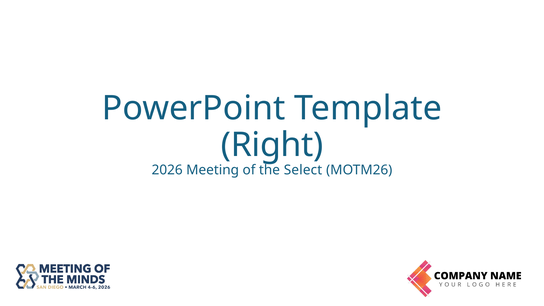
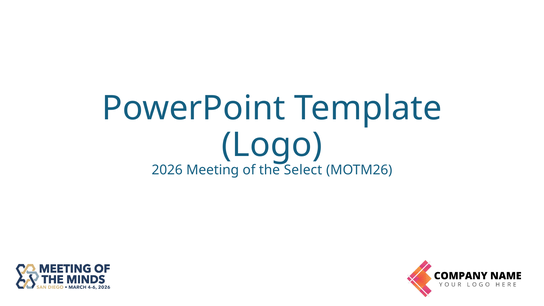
Right: Right -> Logo (272, 145)
